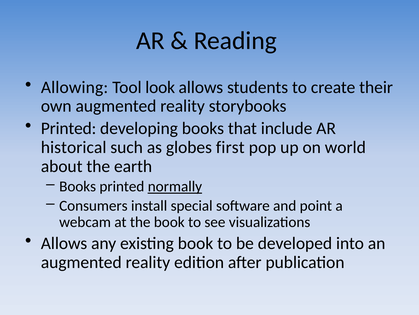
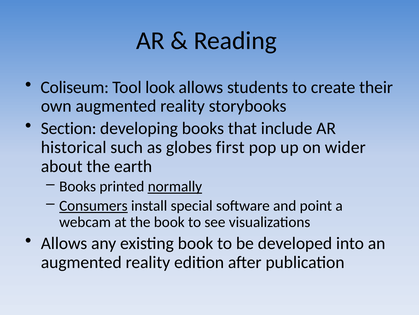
Allowing: Allowing -> Coliseum (75, 87)
Printed: Printed -> Section (69, 128)
world: world -> wider (345, 147)
Consumers underline: none -> present (93, 205)
